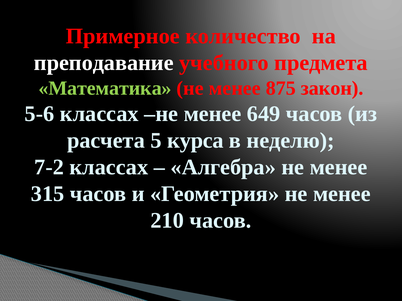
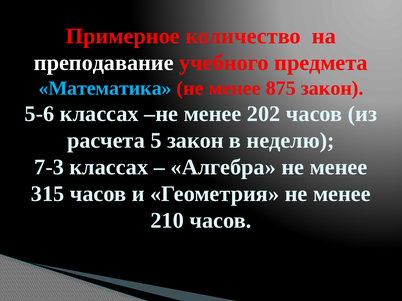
Математика colour: light green -> light blue (105, 88)
649: 649 -> 202 (264, 114)
5 курса: курса -> закон (195, 141)
7-2: 7-2 -> 7-3 (49, 167)
